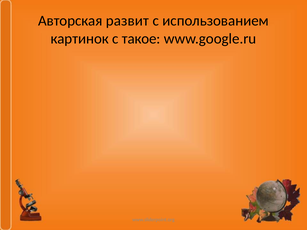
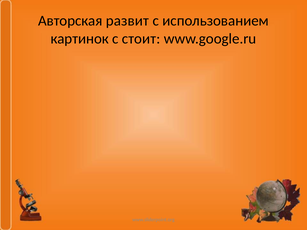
такое: такое -> стоит (141, 39)
